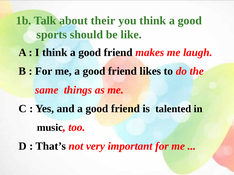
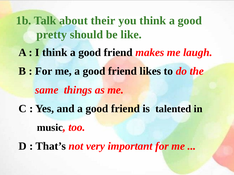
sports: sports -> pretty (52, 35)
